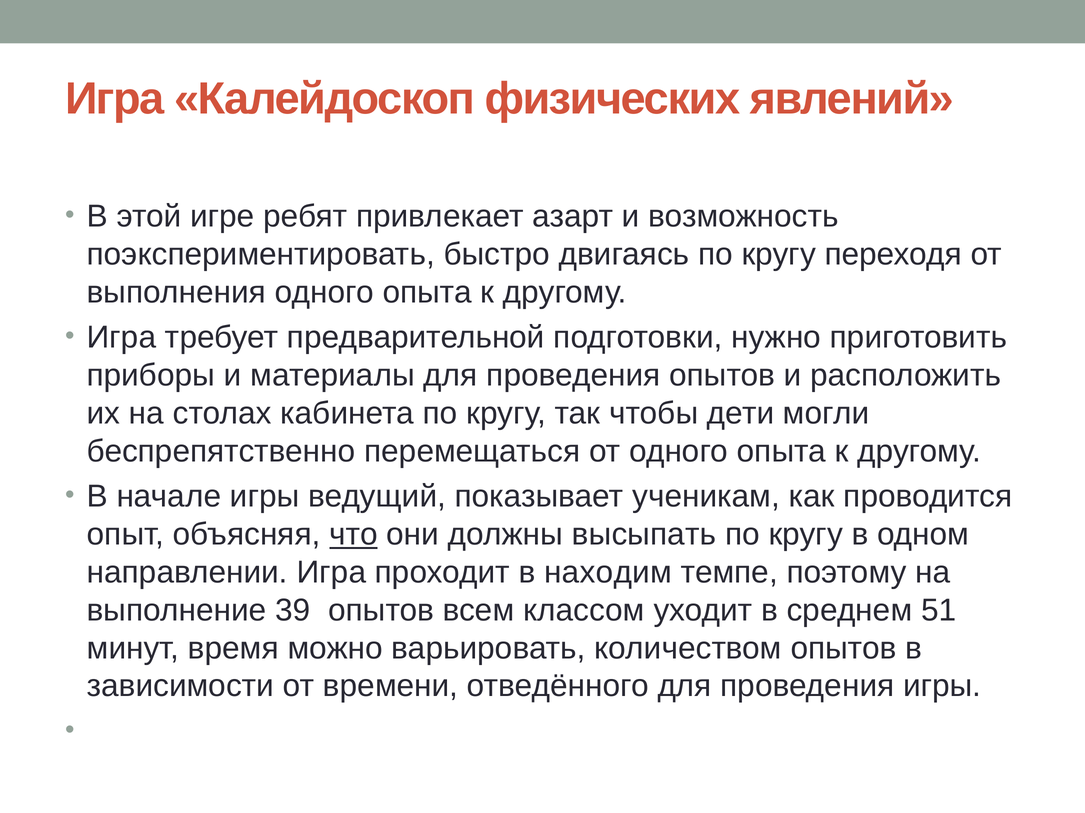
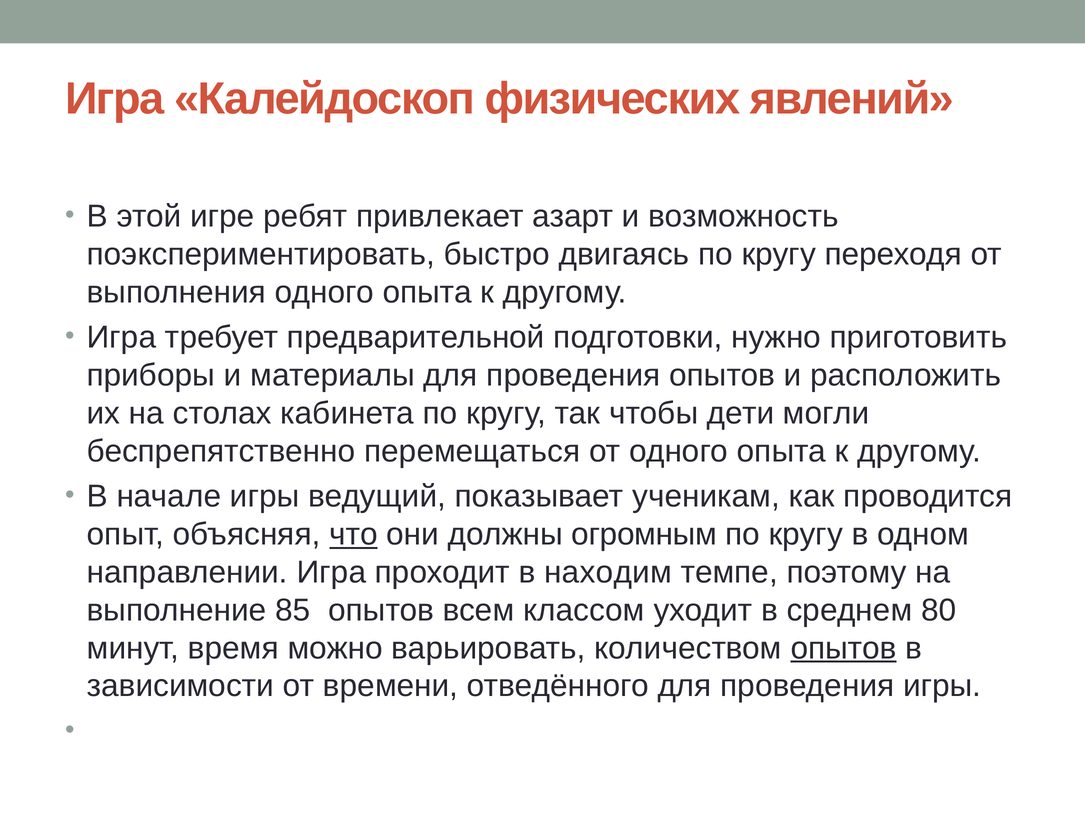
высыпать: высыпать -> огромным (644, 535)
39: 39 -> 85 (293, 611)
51: 51 -> 80 (939, 611)
опытов underline: none -> present (844, 649)
